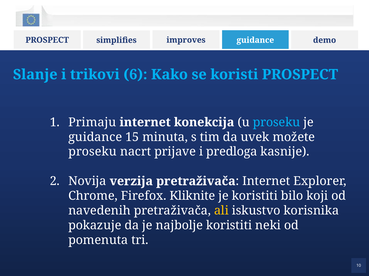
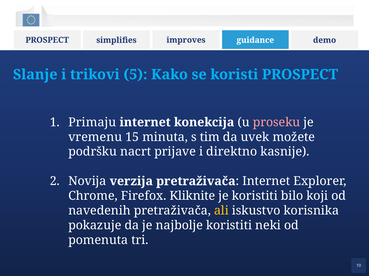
6: 6 -> 5 (135, 75)
proseku colour: light blue -> pink (277, 123)
guidance: guidance -> vremenu (95, 137)
proseku: proseku -> podršku (93, 152)
predloga: predloga -> direktno (232, 152)
